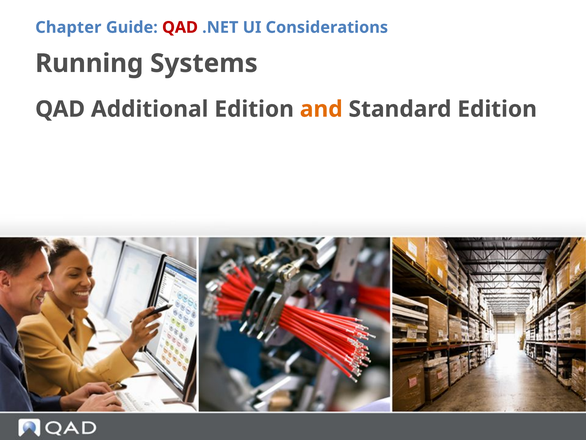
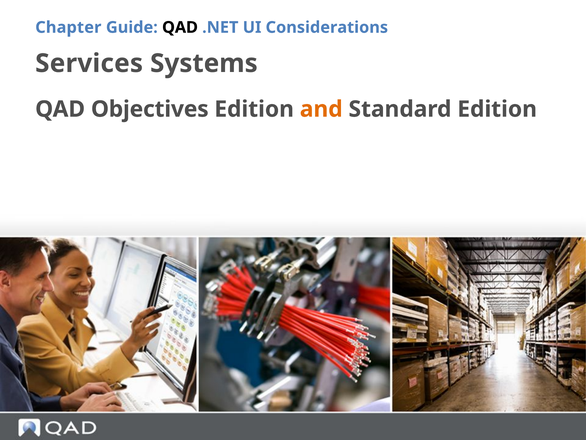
QAD colour: red -> black (180, 27)
Running: Running -> Services (89, 63)
Additional: Additional -> Objectives (150, 109)
